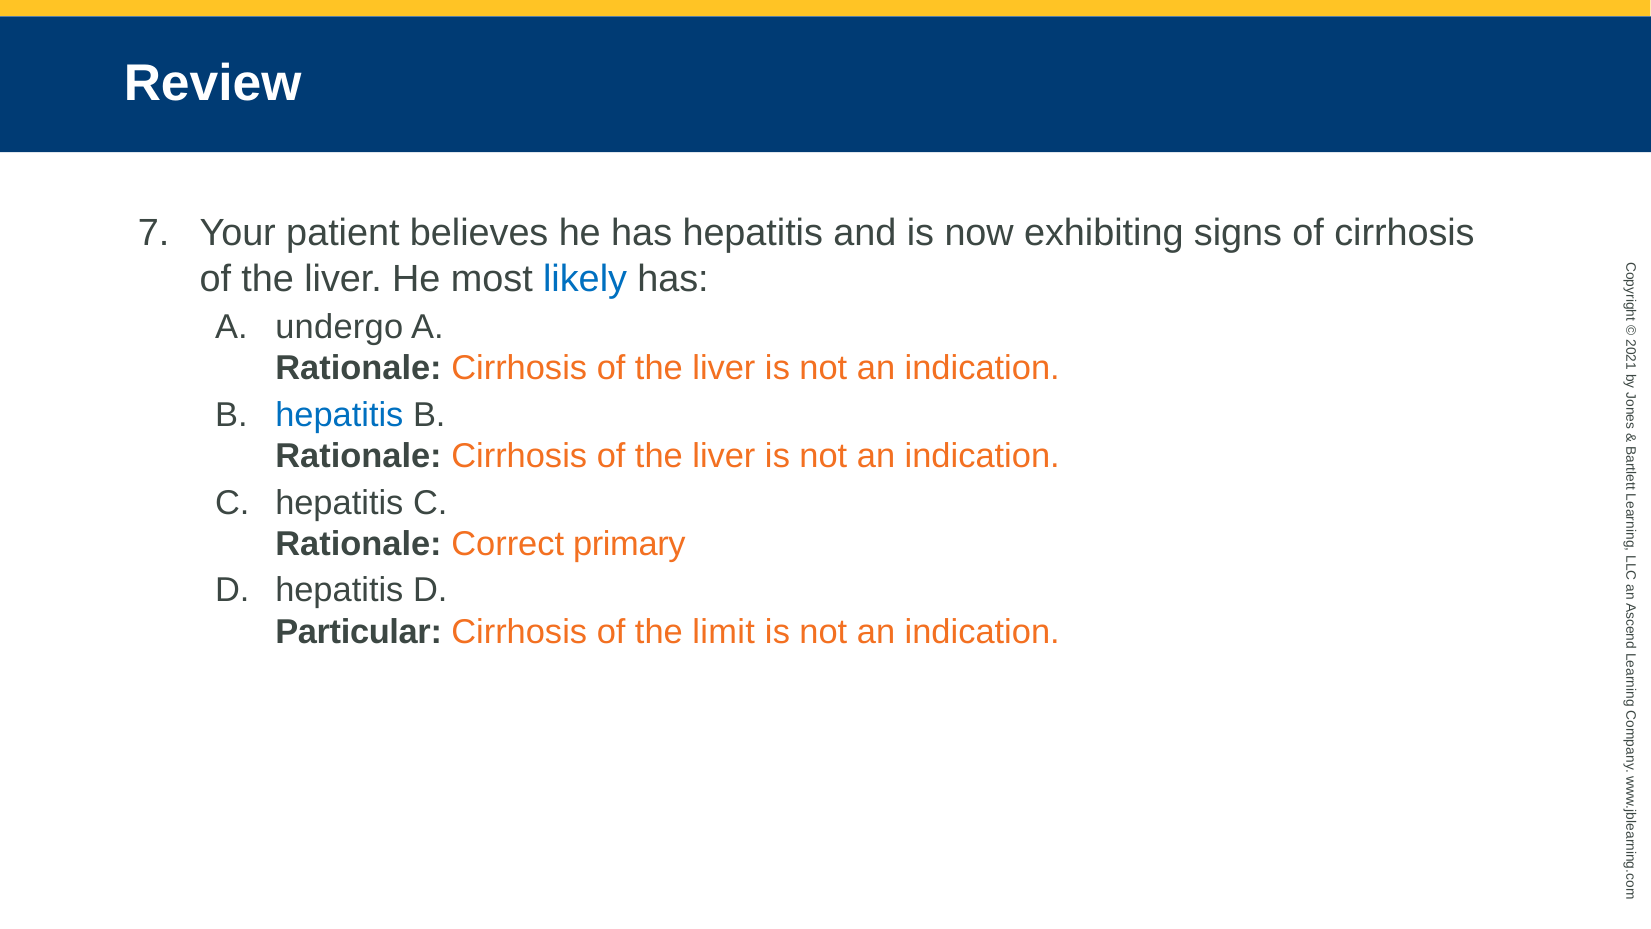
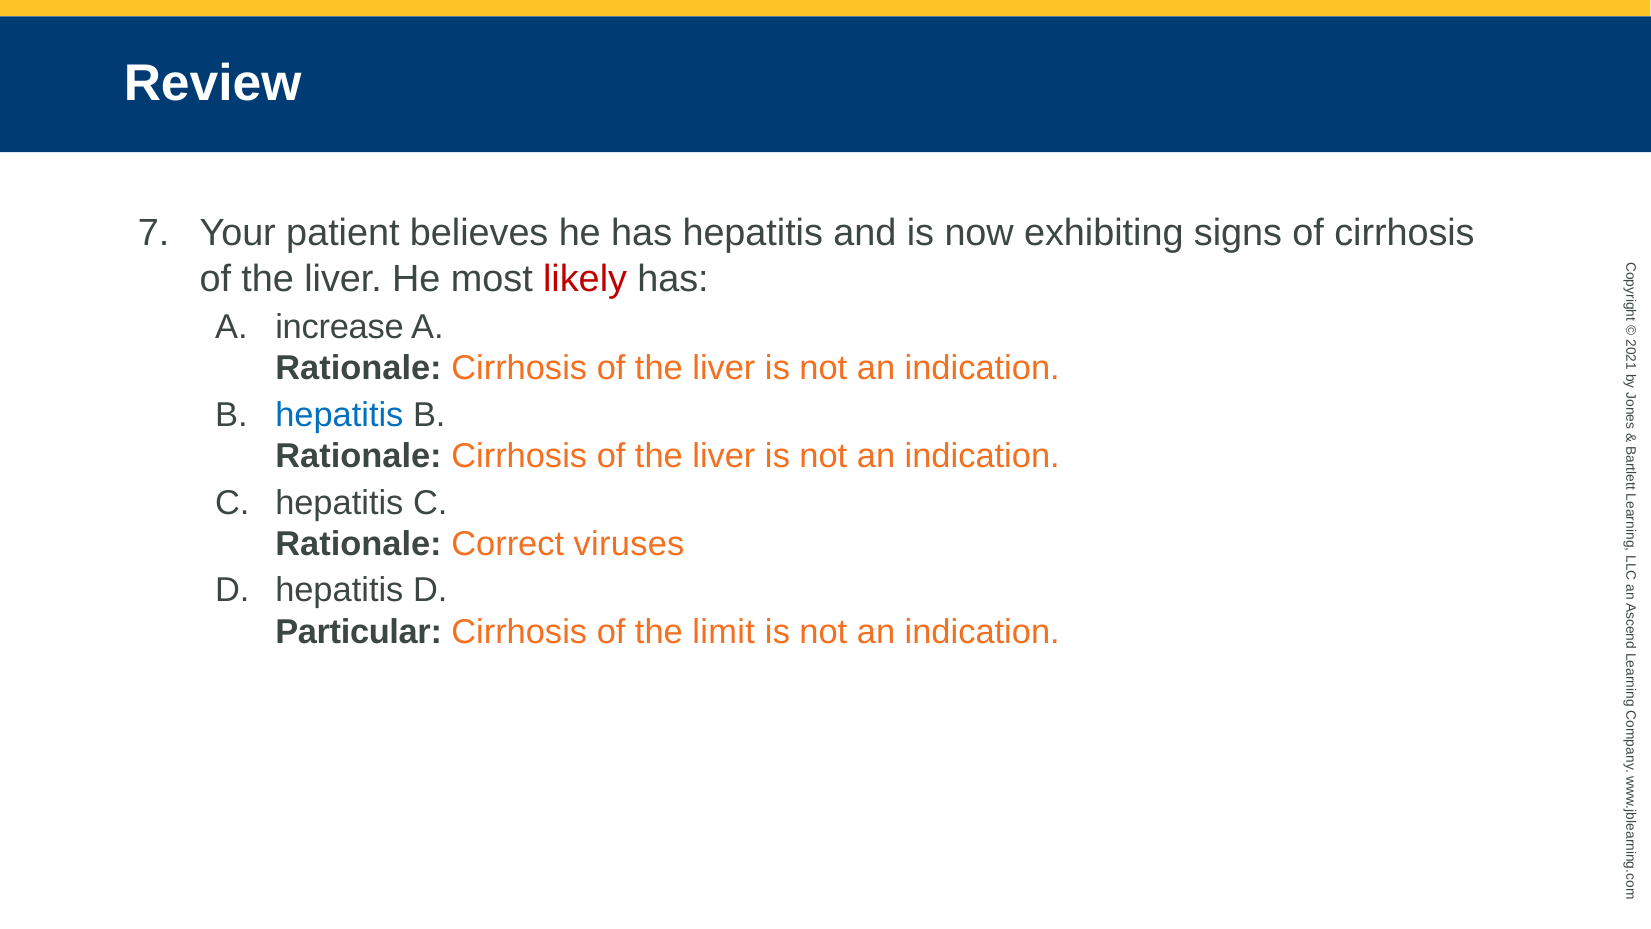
likely colour: blue -> red (585, 279)
undergo: undergo -> increase (340, 327)
primary: primary -> viruses (629, 544)
